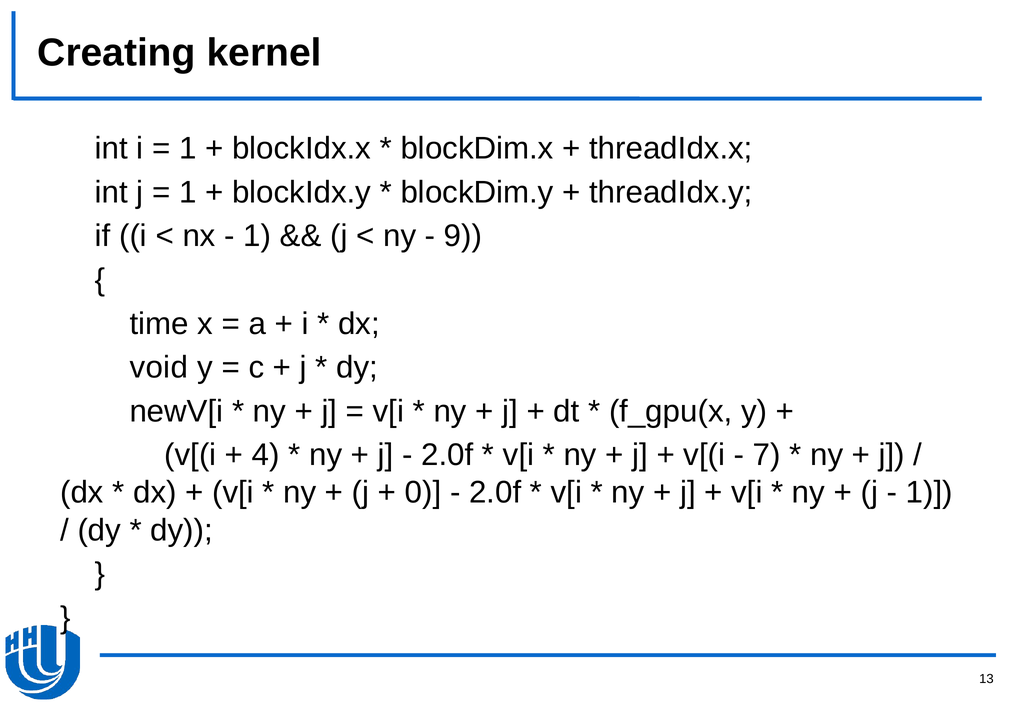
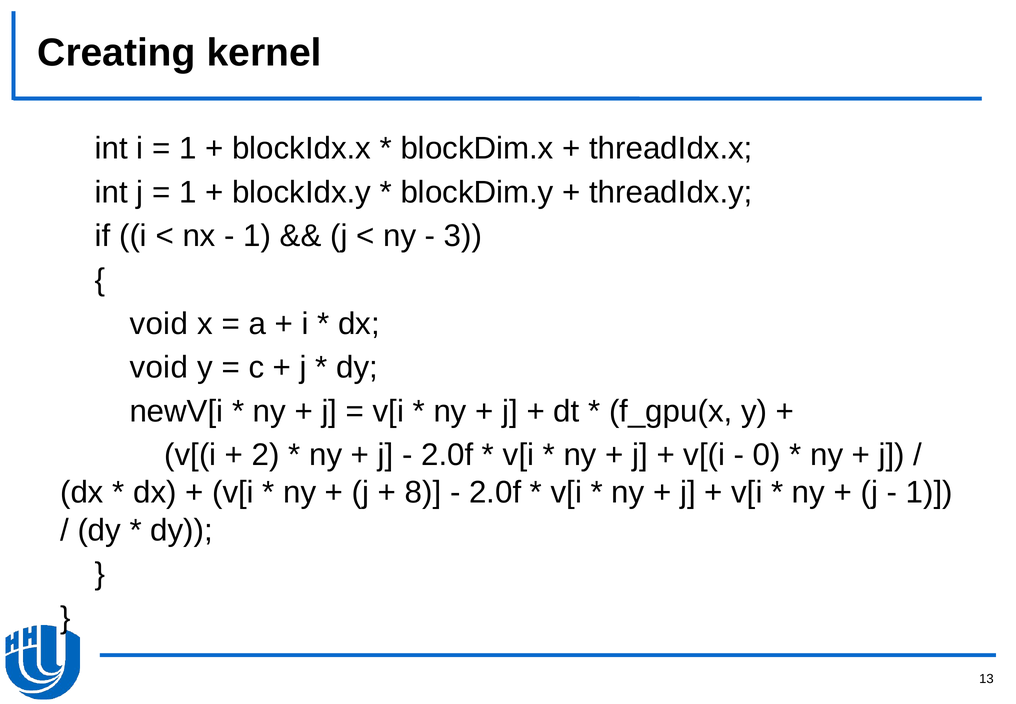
9: 9 -> 3 (463, 236)
time: time -> void (159, 324)
4: 4 -> 2 (266, 455)
7: 7 -> 0 (767, 455)
0: 0 -> 8 (423, 492)
